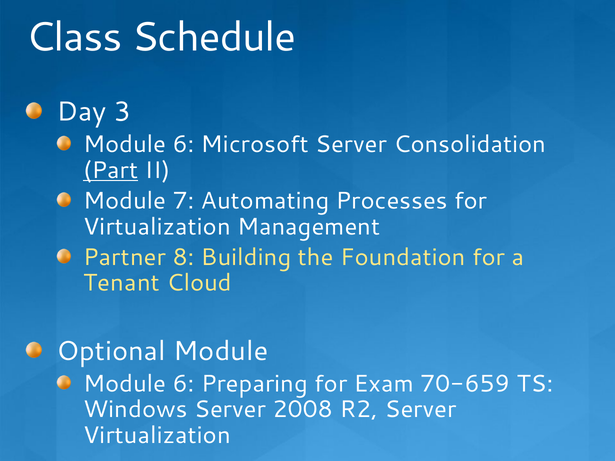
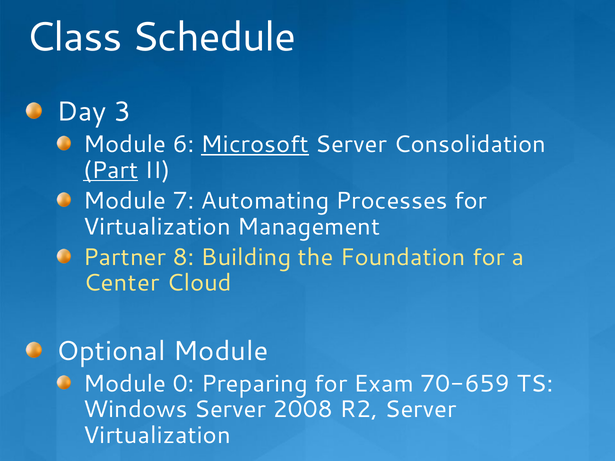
Microsoft underline: none -> present (255, 145)
Tenant: Tenant -> Center (122, 283)
6: 6 -> 0 (184, 384)
